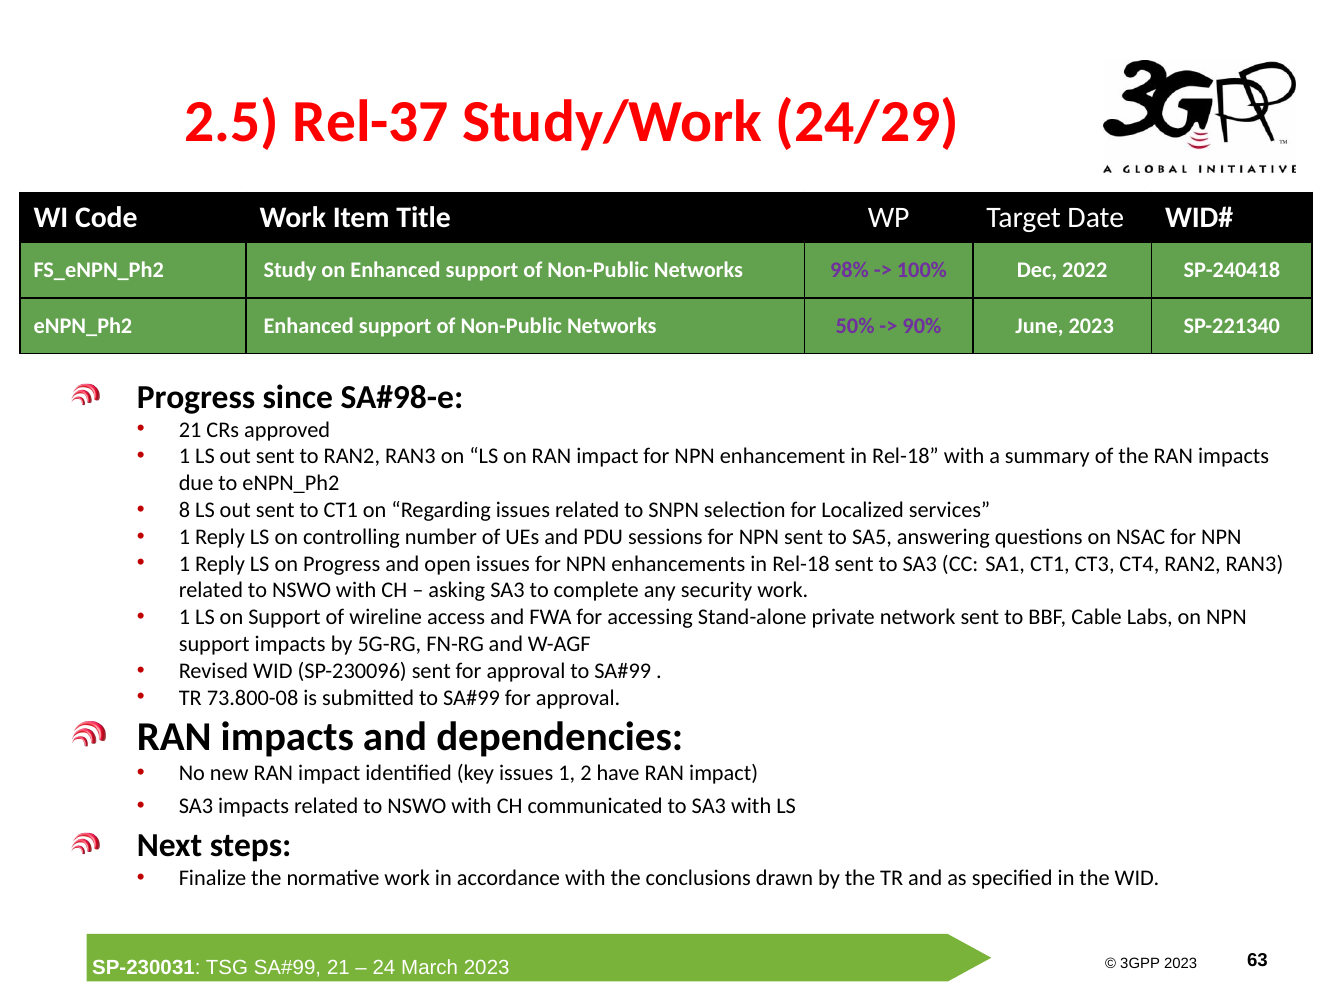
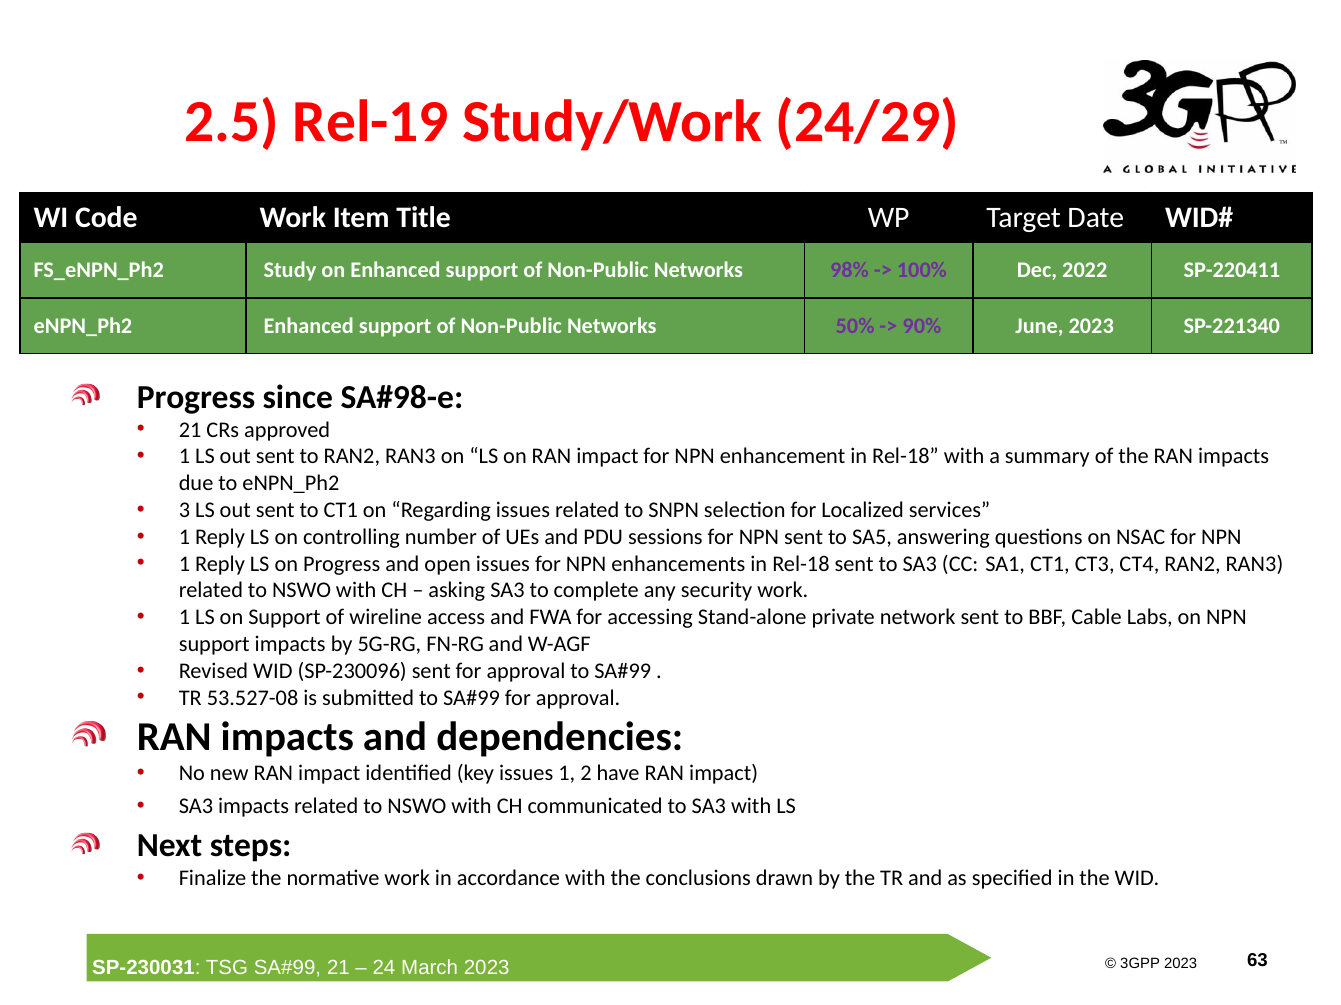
Rel-37: Rel-37 -> Rel-19 (371, 121)
SP-240418: SP-240418 -> SP-220411 (1232, 270)
8: 8 -> 3 (185, 510)
73.800-08: 73.800-08 -> 53.527-08 (253, 698)
